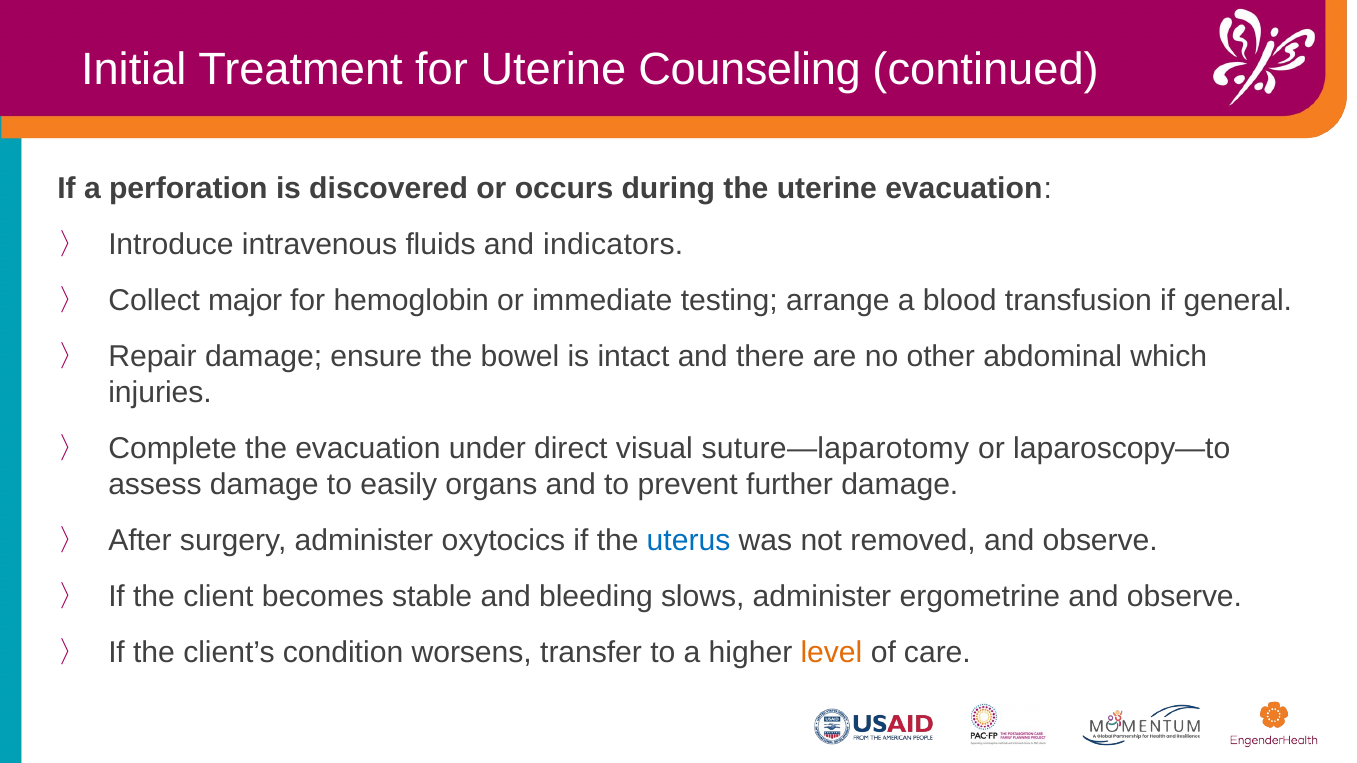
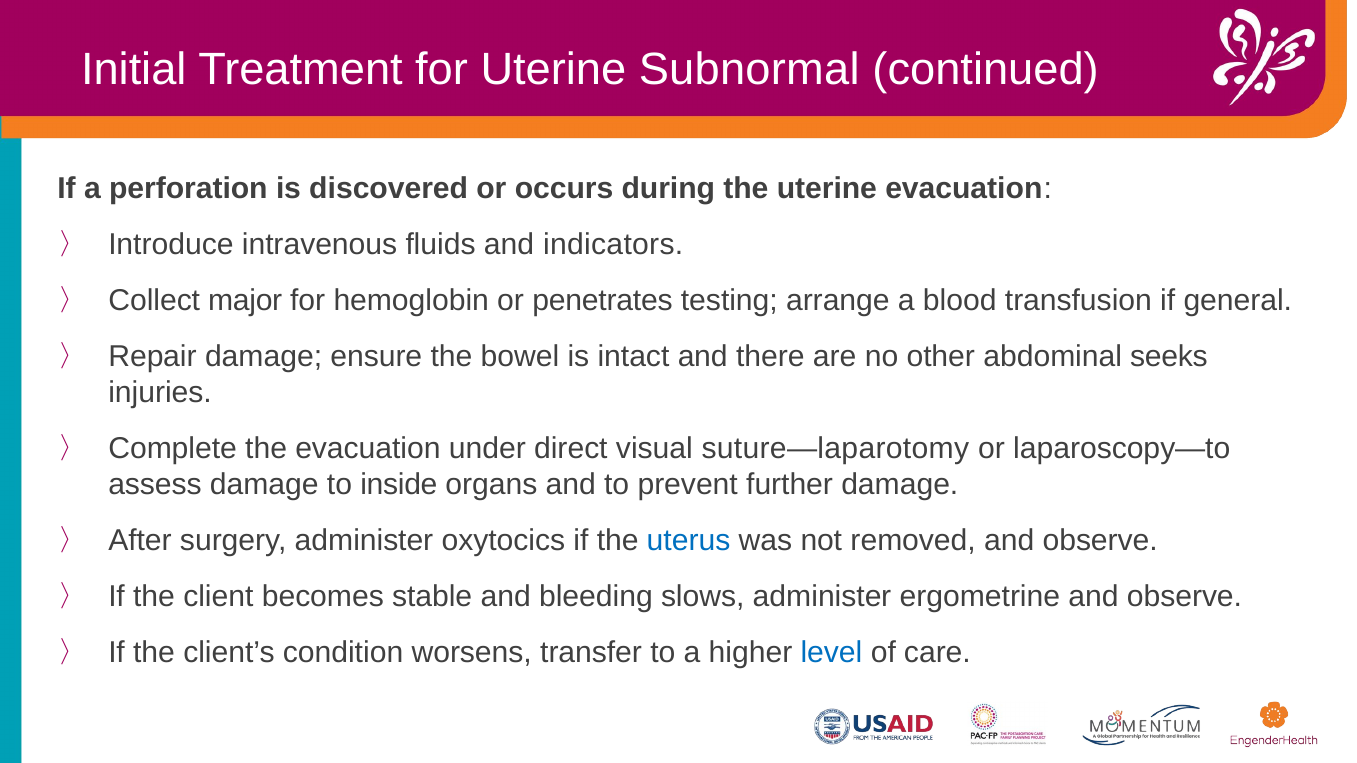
Counseling: Counseling -> Subnormal (749, 69)
immediate: immediate -> penetrates (602, 301)
which: which -> seeks (1169, 357)
easily: easily -> inside (399, 485)
level colour: orange -> blue (831, 653)
